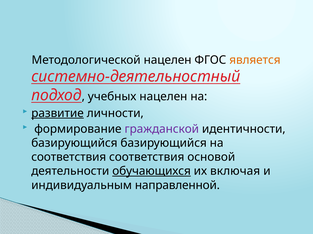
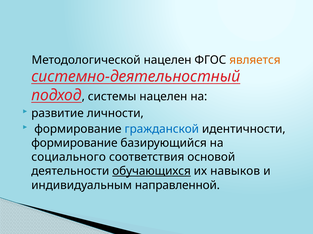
учебных: учебных -> системы (112, 97)
развитие underline: present -> none (57, 114)
гражданской colour: purple -> blue (162, 129)
базирующийся: базирующийся -> формирование (74, 143)
соответствия: соответствия -> социального (69, 158)
включая: включая -> навыков (235, 172)
